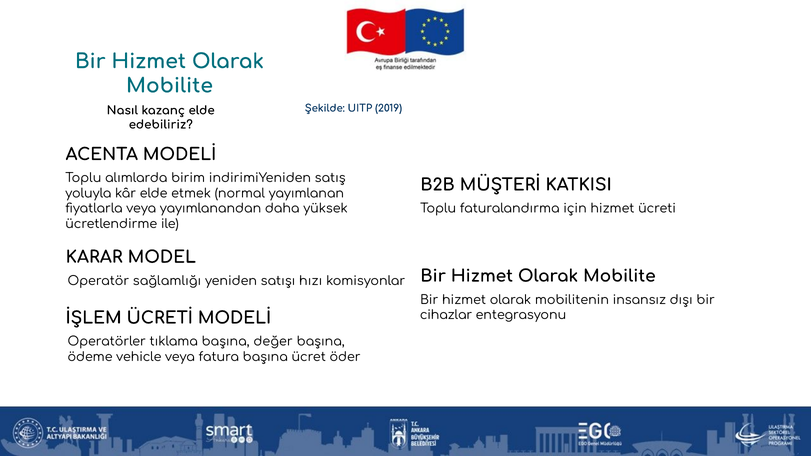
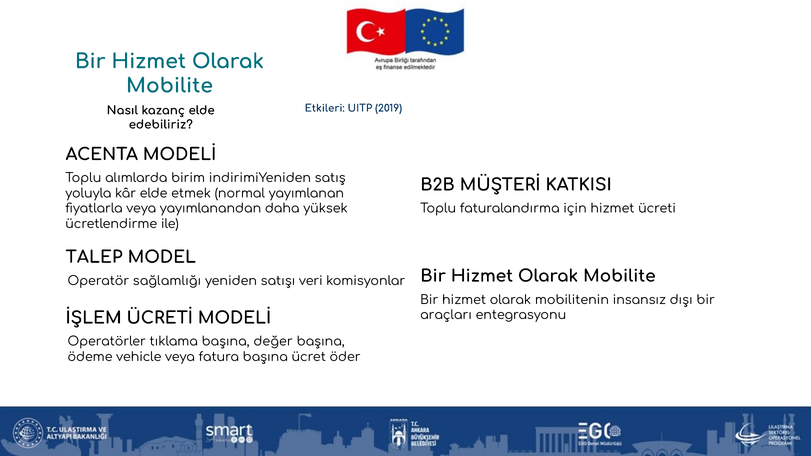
Şekilde: Şekilde -> Etkileri (325, 108)
KARAR: KARAR -> TALEP (94, 257)
hızı: hızı -> veri (311, 281)
cihazlar: cihazlar -> araçları (446, 315)
